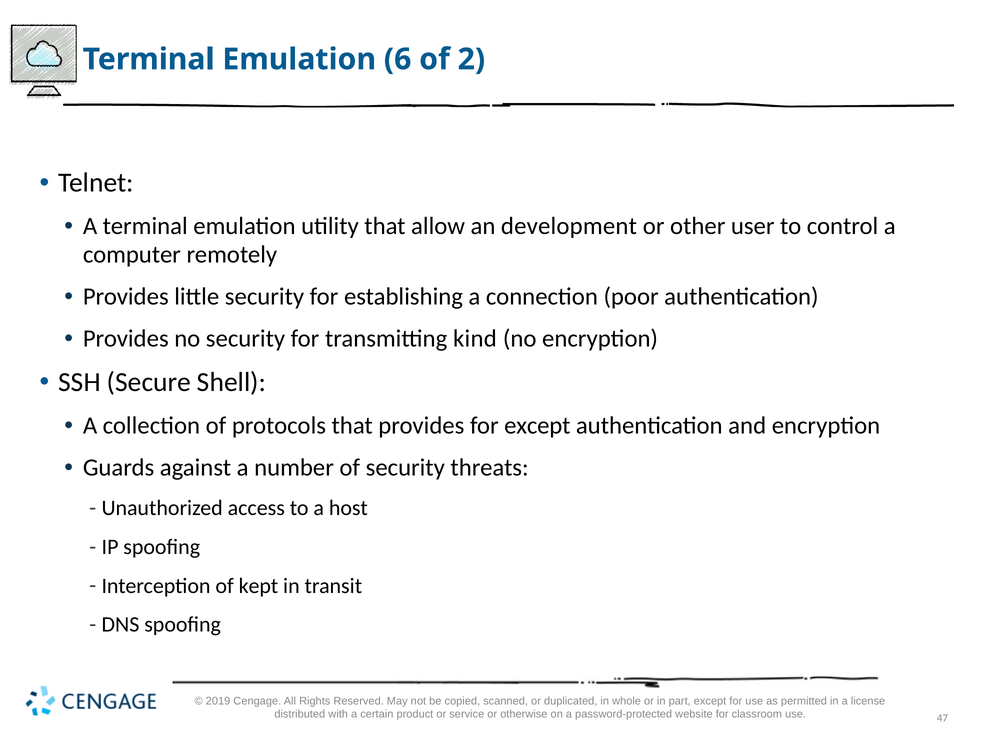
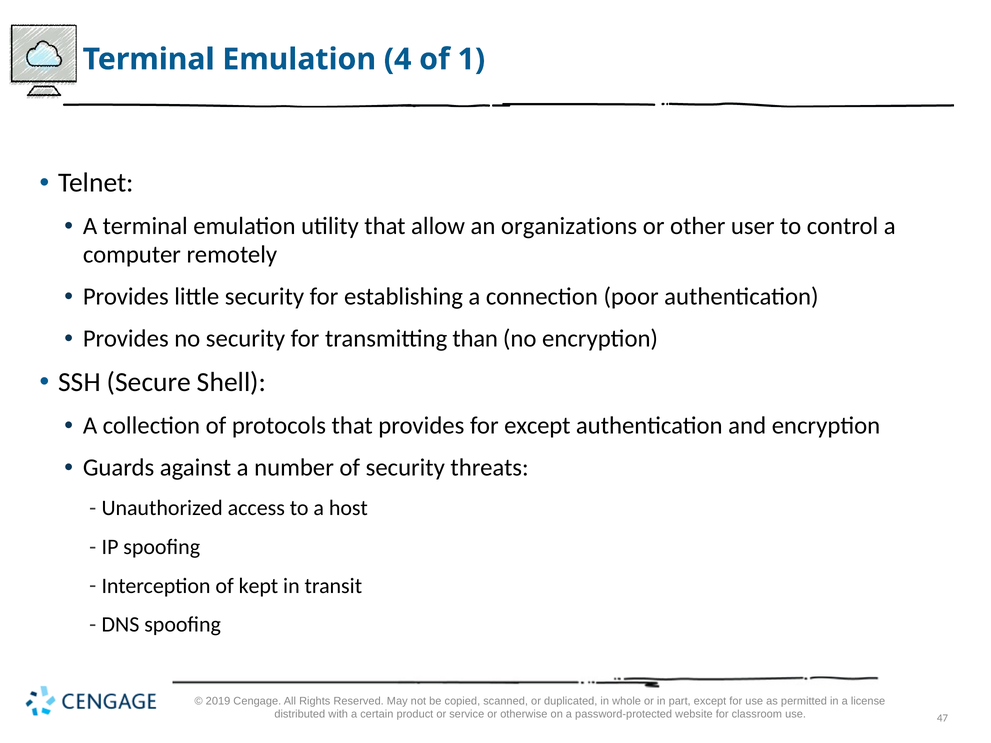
6: 6 -> 4 (398, 59)
2: 2 -> 1 (471, 59)
development: development -> organizations (569, 226)
kind: kind -> than (475, 339)
